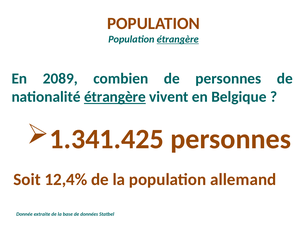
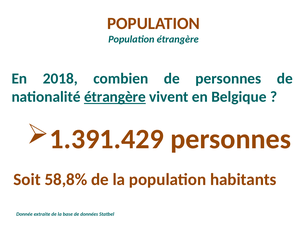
étrangère underline: present -> none (178, 39)
2089: 2089 -> 2018 (60, 79)
1.341.425: 1.341.425 -> 1.391.429 (107, 139)
12,4%: 12,4% -> 58,8% (66, 180)
allemand: allemand -> habitants (243, 180)
